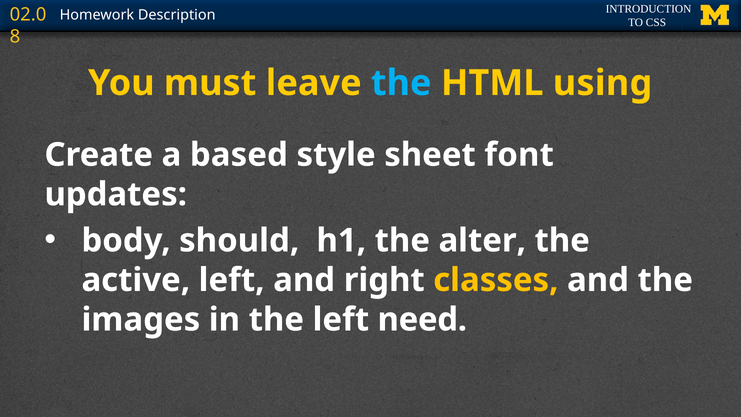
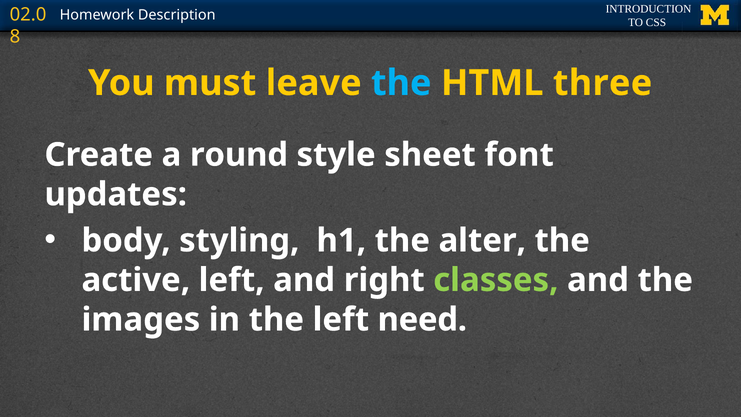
using: using -> three (603, 83)
based: based -> round (239, 155)
should: should -> styling (239, 240)
classes colour: yellow -> light green (496, 280)
